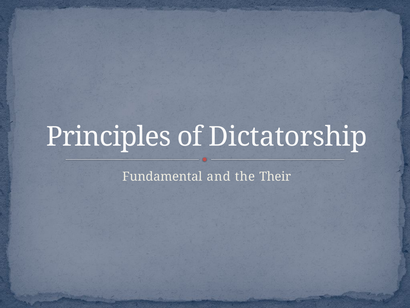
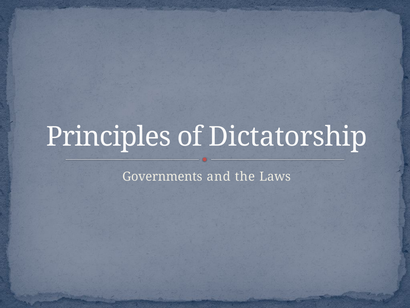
Fundamental: Fundamental -> Governments (162, 176)
Their: Their -> Laws (275, 176)
